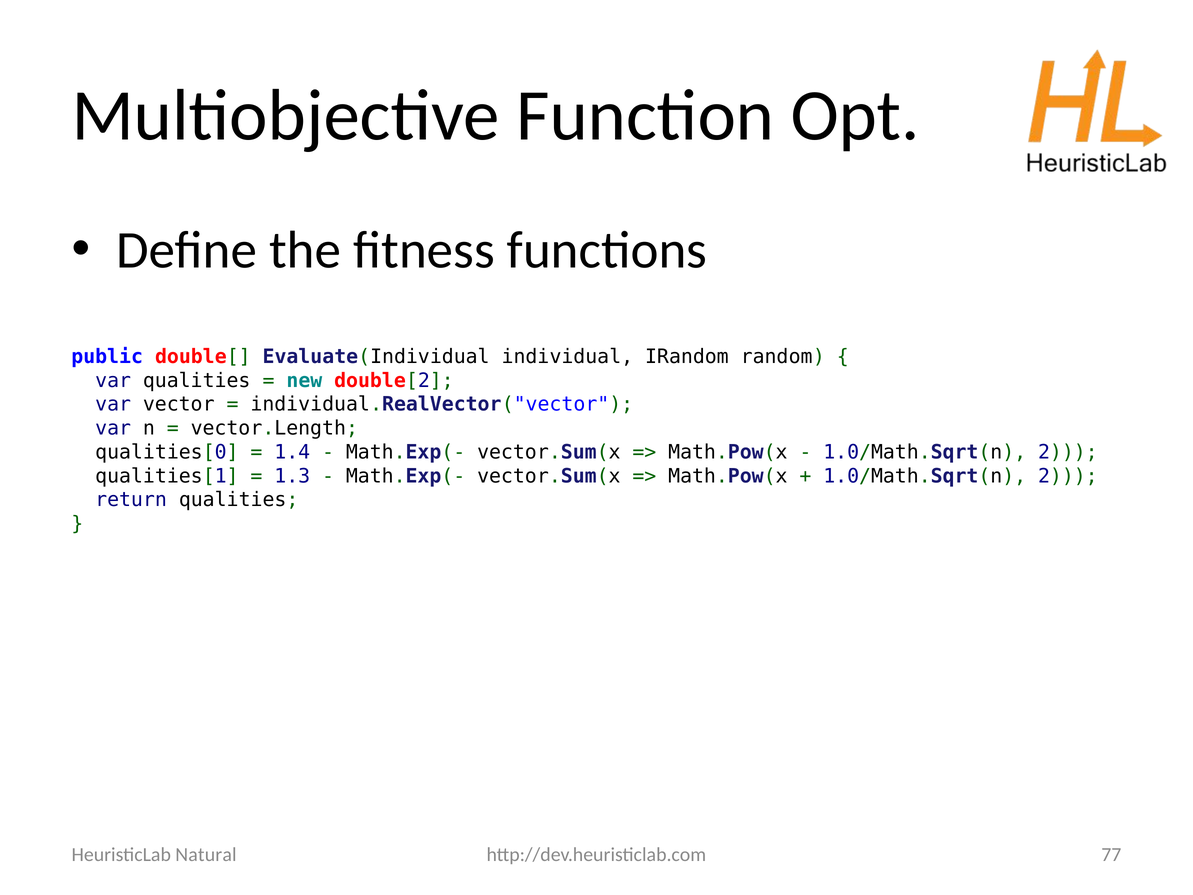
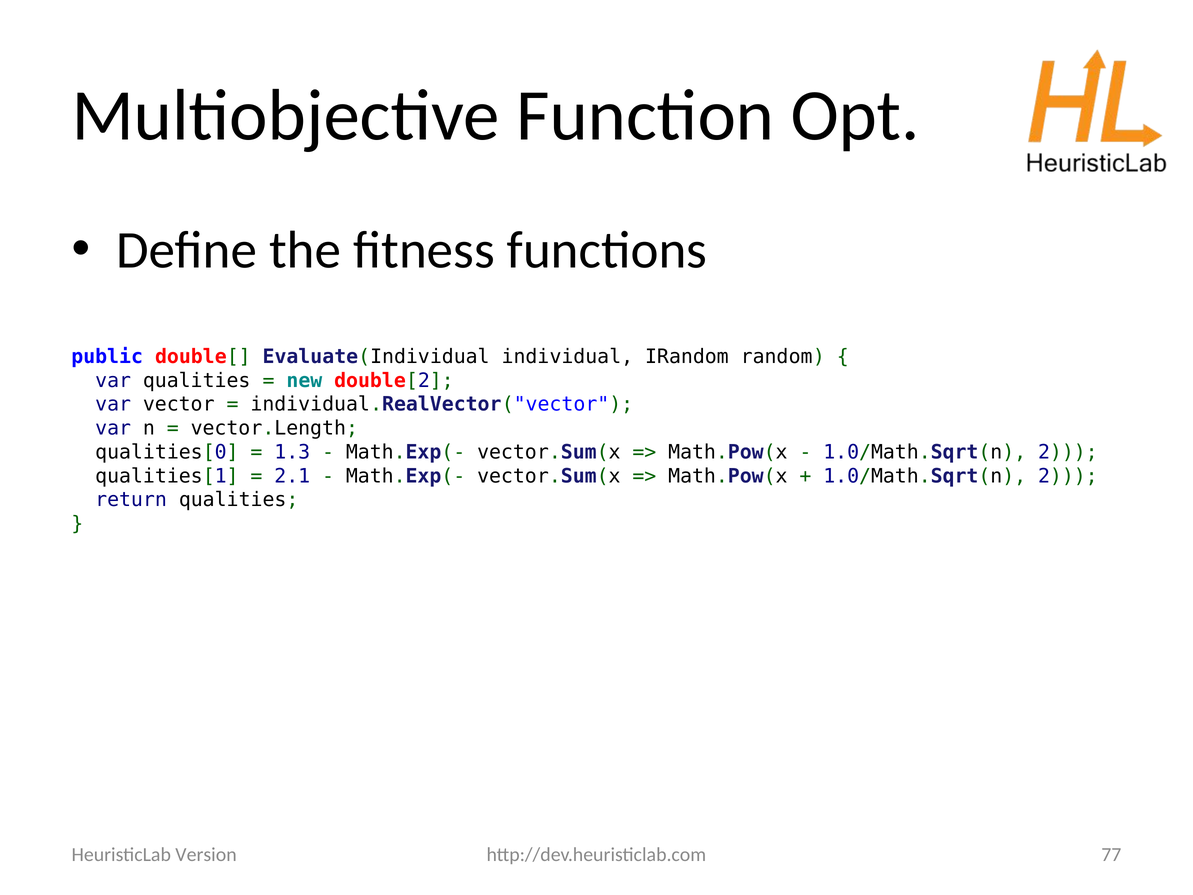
1.4: 1.4 -> 1.3 (292, 452)
1.3: 1.3 -> 2.1 (292, 476)
Natural: Natural -> Version (206, 854)
